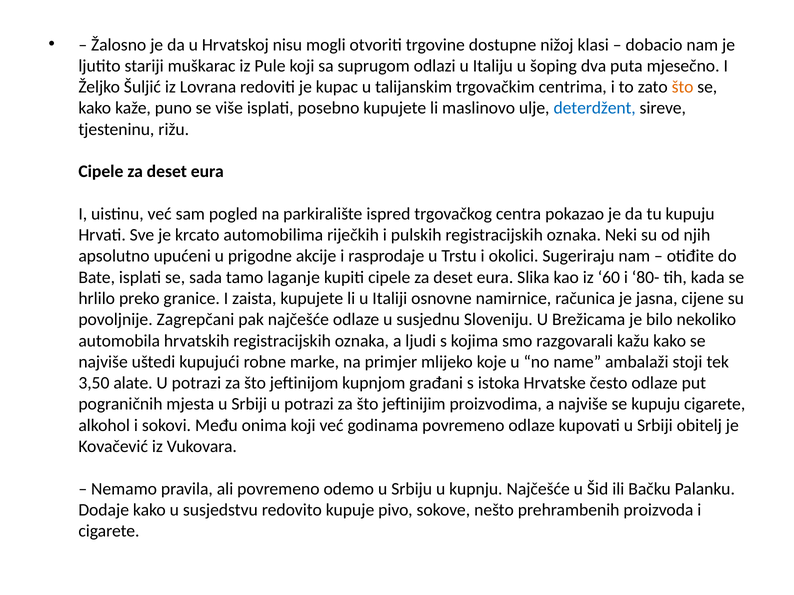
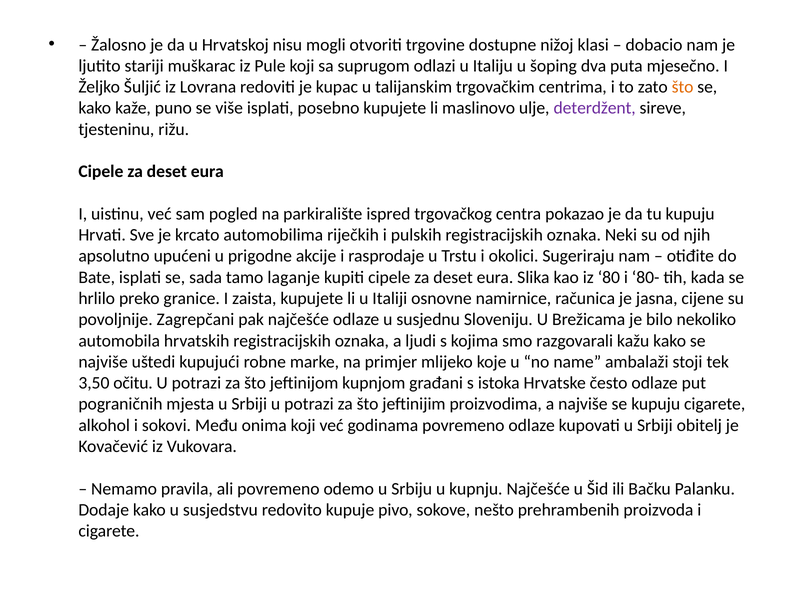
deterdžent colour: blue -> purple (595, 108)
60: 60 -> 80 (609, 278)
alate: alate -> očitu (133, 383)
